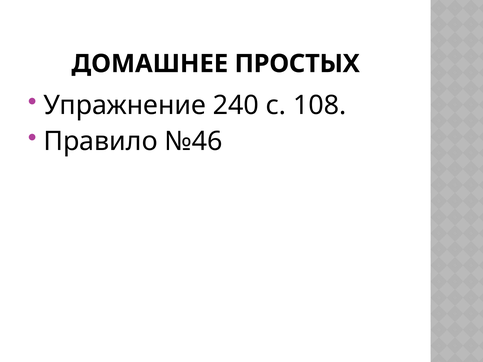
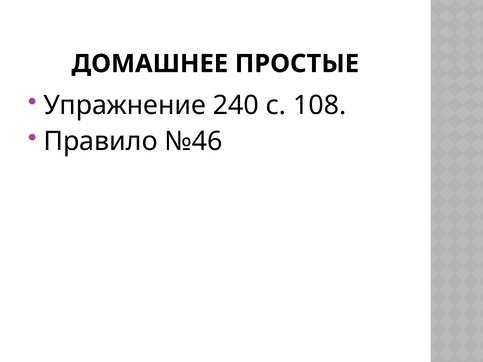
ПРОСТЫХ: ПРОСТЫХ -> ПРОСТЫЕ (297, 64)
